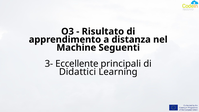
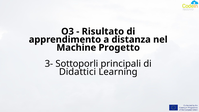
Seguenti: Seguenti -> Progetto (119, 48)
Eccellente: Eccellente -> Sottoporli (77, 64)
